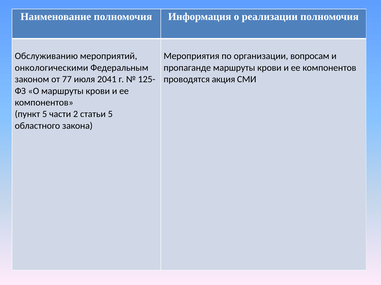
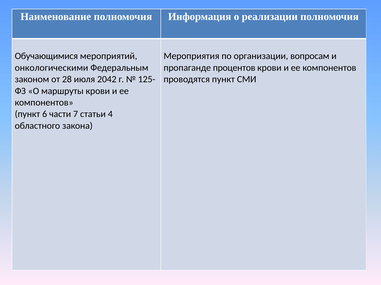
Обслуживанию: Обслуживанию -> Обучающимися (46, 56)
пропаганде маршруты: маршруты -> процентов (234, 68)
77: 77 -> 28 (67, 79)
2041: 2041 -> 2042 (107, 79)
проводятся акция: акция -> пункт (223, 79)
пункт 5: 5 -> 6 (45, 114)
2: 2 -> 7 (76, 114)
статьи 5: 5 -> 4 (110, 114)
